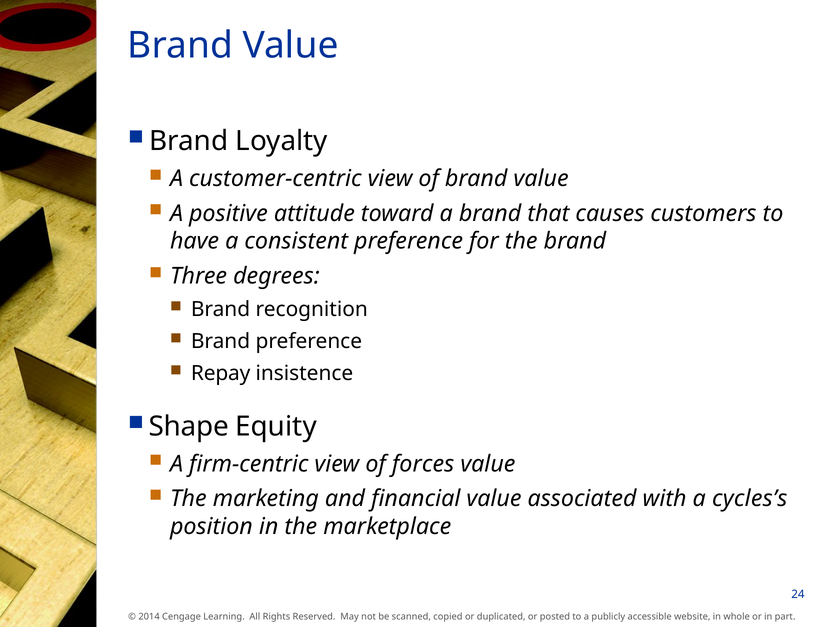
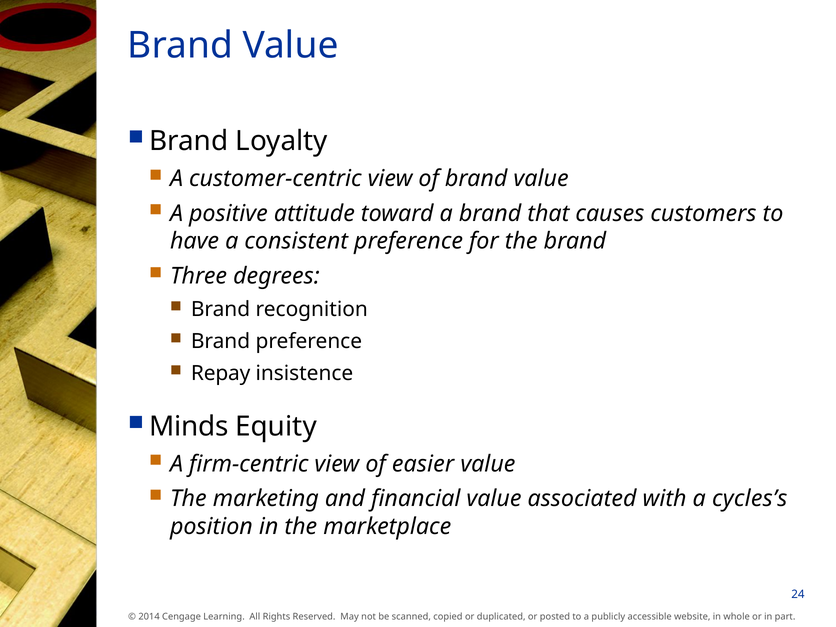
Shape: Shape -> Minds (189, 427)
forces: forces -> easier (423, 464)
